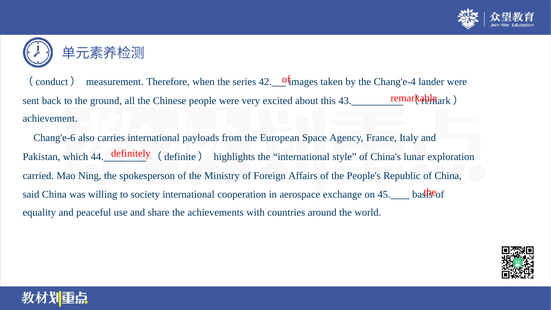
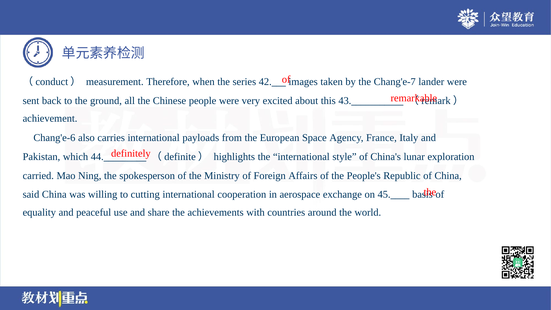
Chang'e-4: Chang'e-4 -> Chang'e-7 (395, 82)
society: society -> cutting (145, 194)
